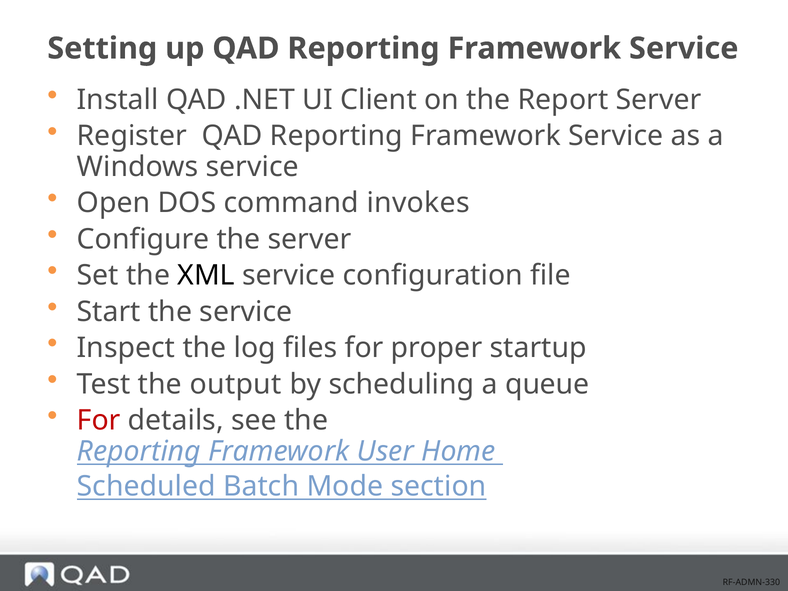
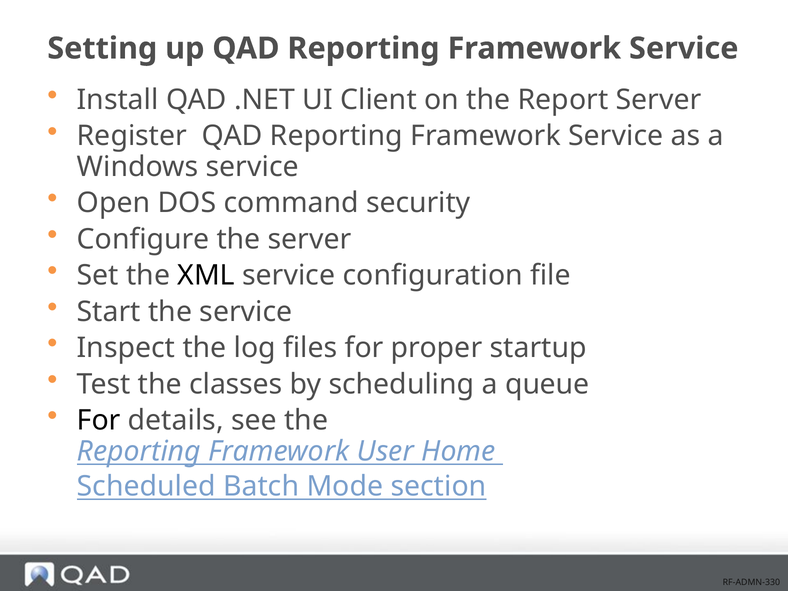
invokes: invokes -> security (418, 203)
output: output -> classes (236, 384)
For colour: red -> black (99, 420)
